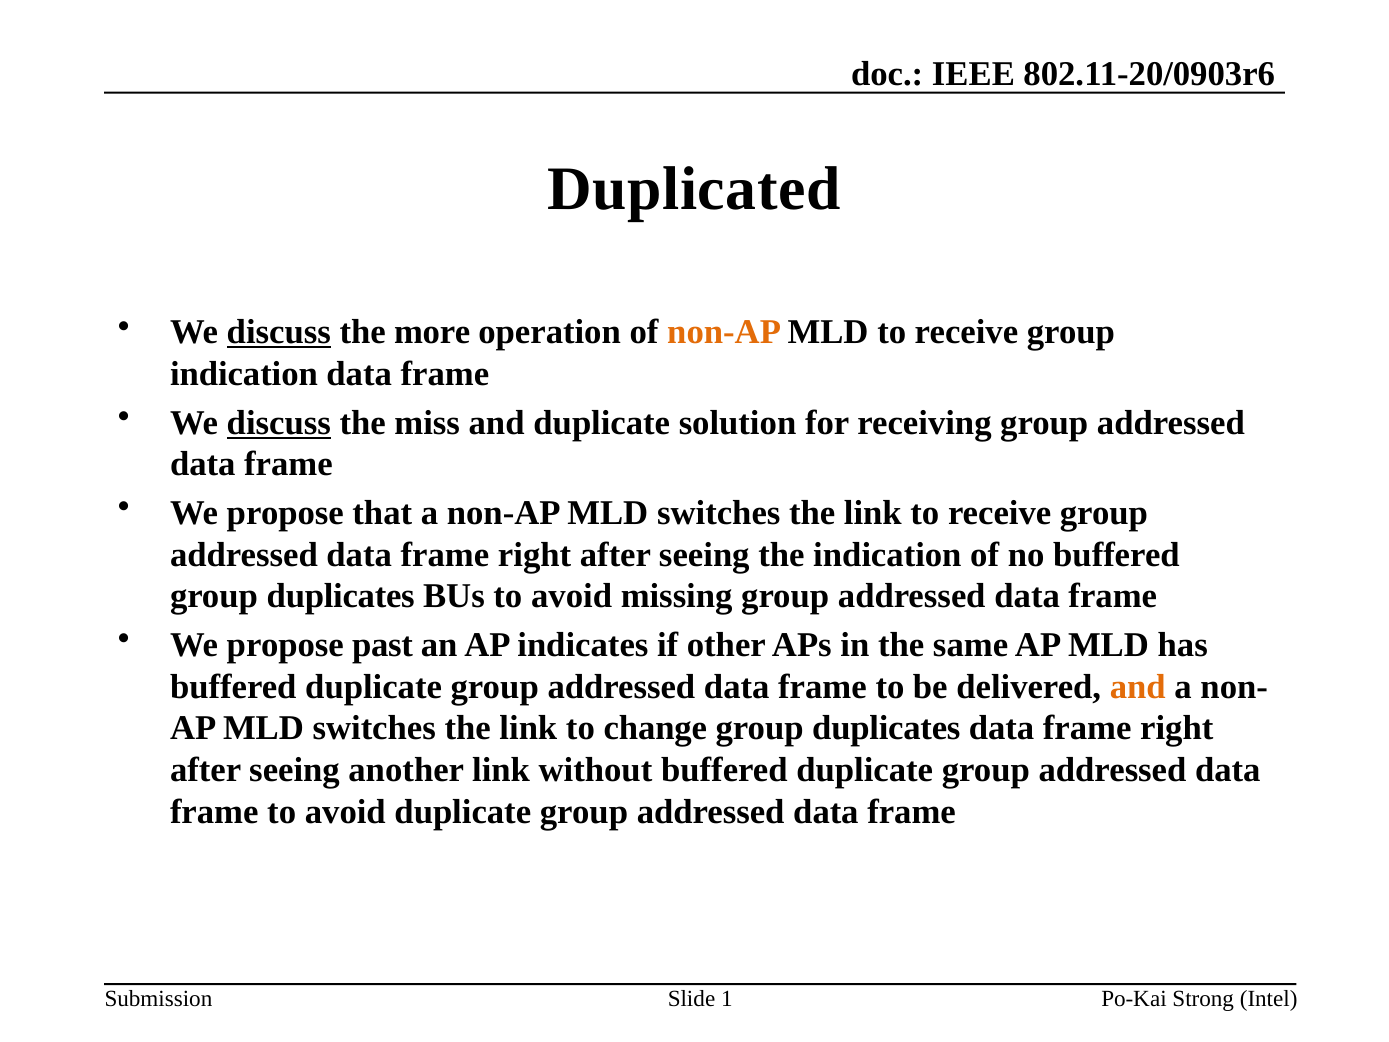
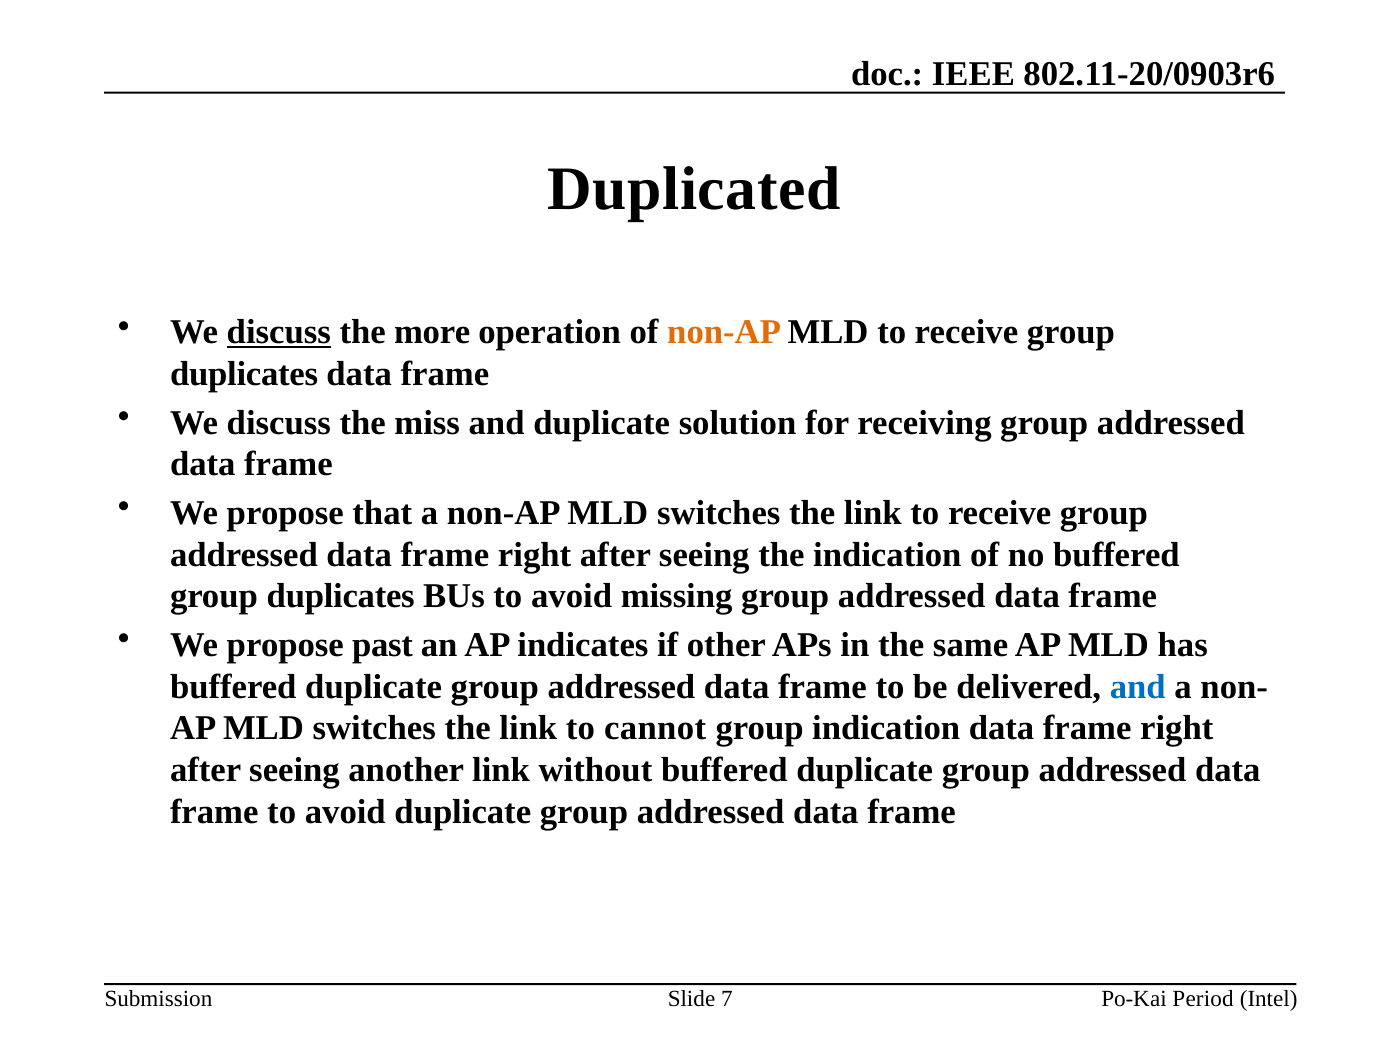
indication: indication -> duplicates (244, 374)
discuss underline: present -> none (279, 423)
and colour: orange -> blue (1138, 687)
change: change -> cannot (655, 728)
duplicates: duplicates -> indication (886, 728)
1: 1 -> 7 (727, 999)
Strong: Strong -> Period (1203, 999)
